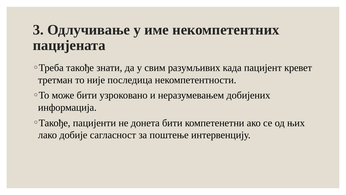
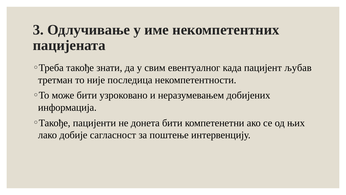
разумљивих: разумљивих -> евентуалног (194, 68)
кревет: кревет -> љубав (298, 68)
